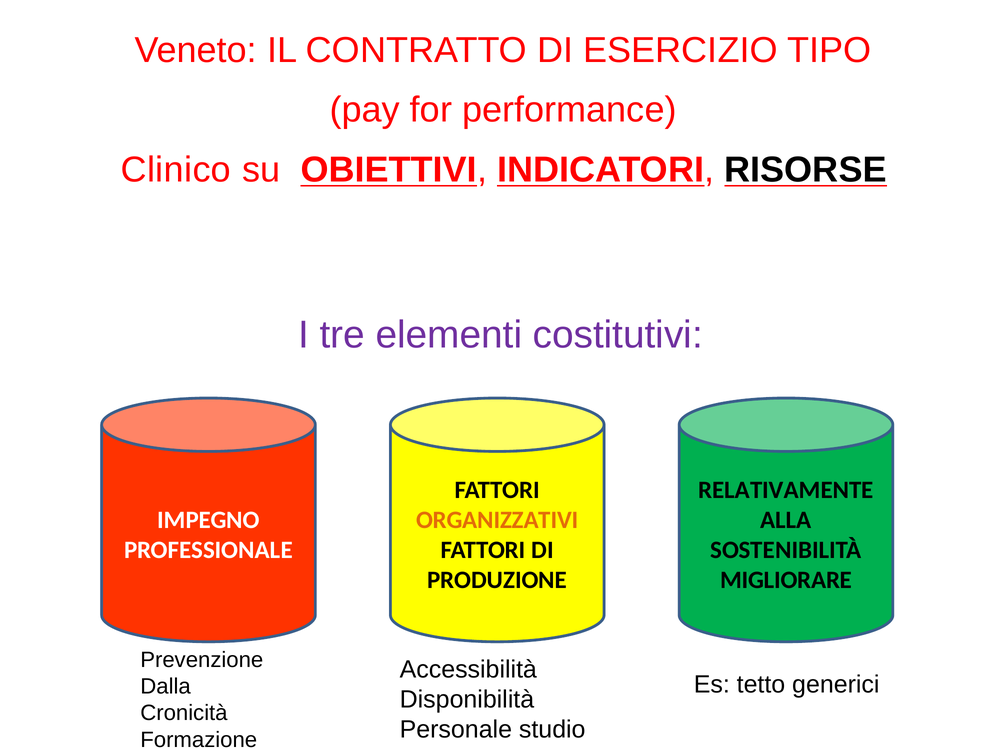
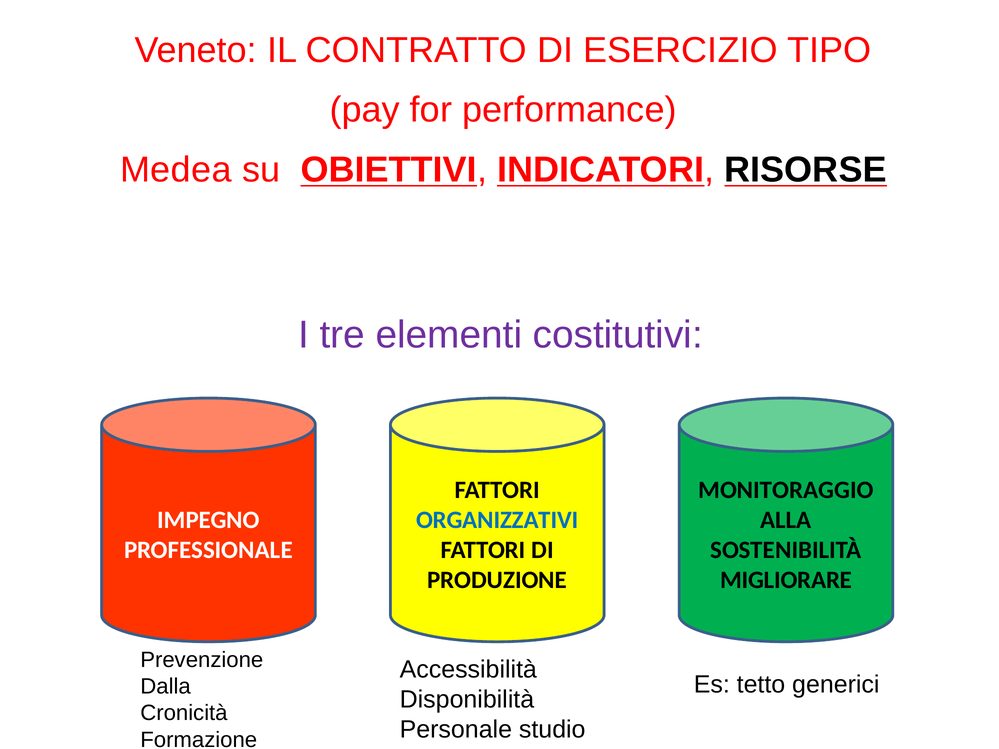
Clinico: Clinico -> Medea (176, 170)
RELATIVAMENTE: RELATIVAMENTE -> MONITORAGGIO (786, 490)
ORGANIZZATIVI colour: orange -> blue (497, 520)
